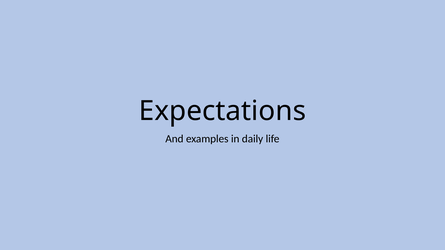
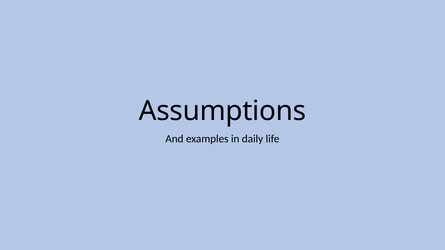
Expectations: Expectations -> Assumptions (223, 111)
